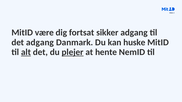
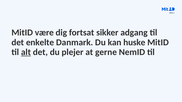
det adgang: adgang -> enkelte (40, 42)
plejer underline: present -> none (73, 52)
hente: hente -> gerne (106, 52)
